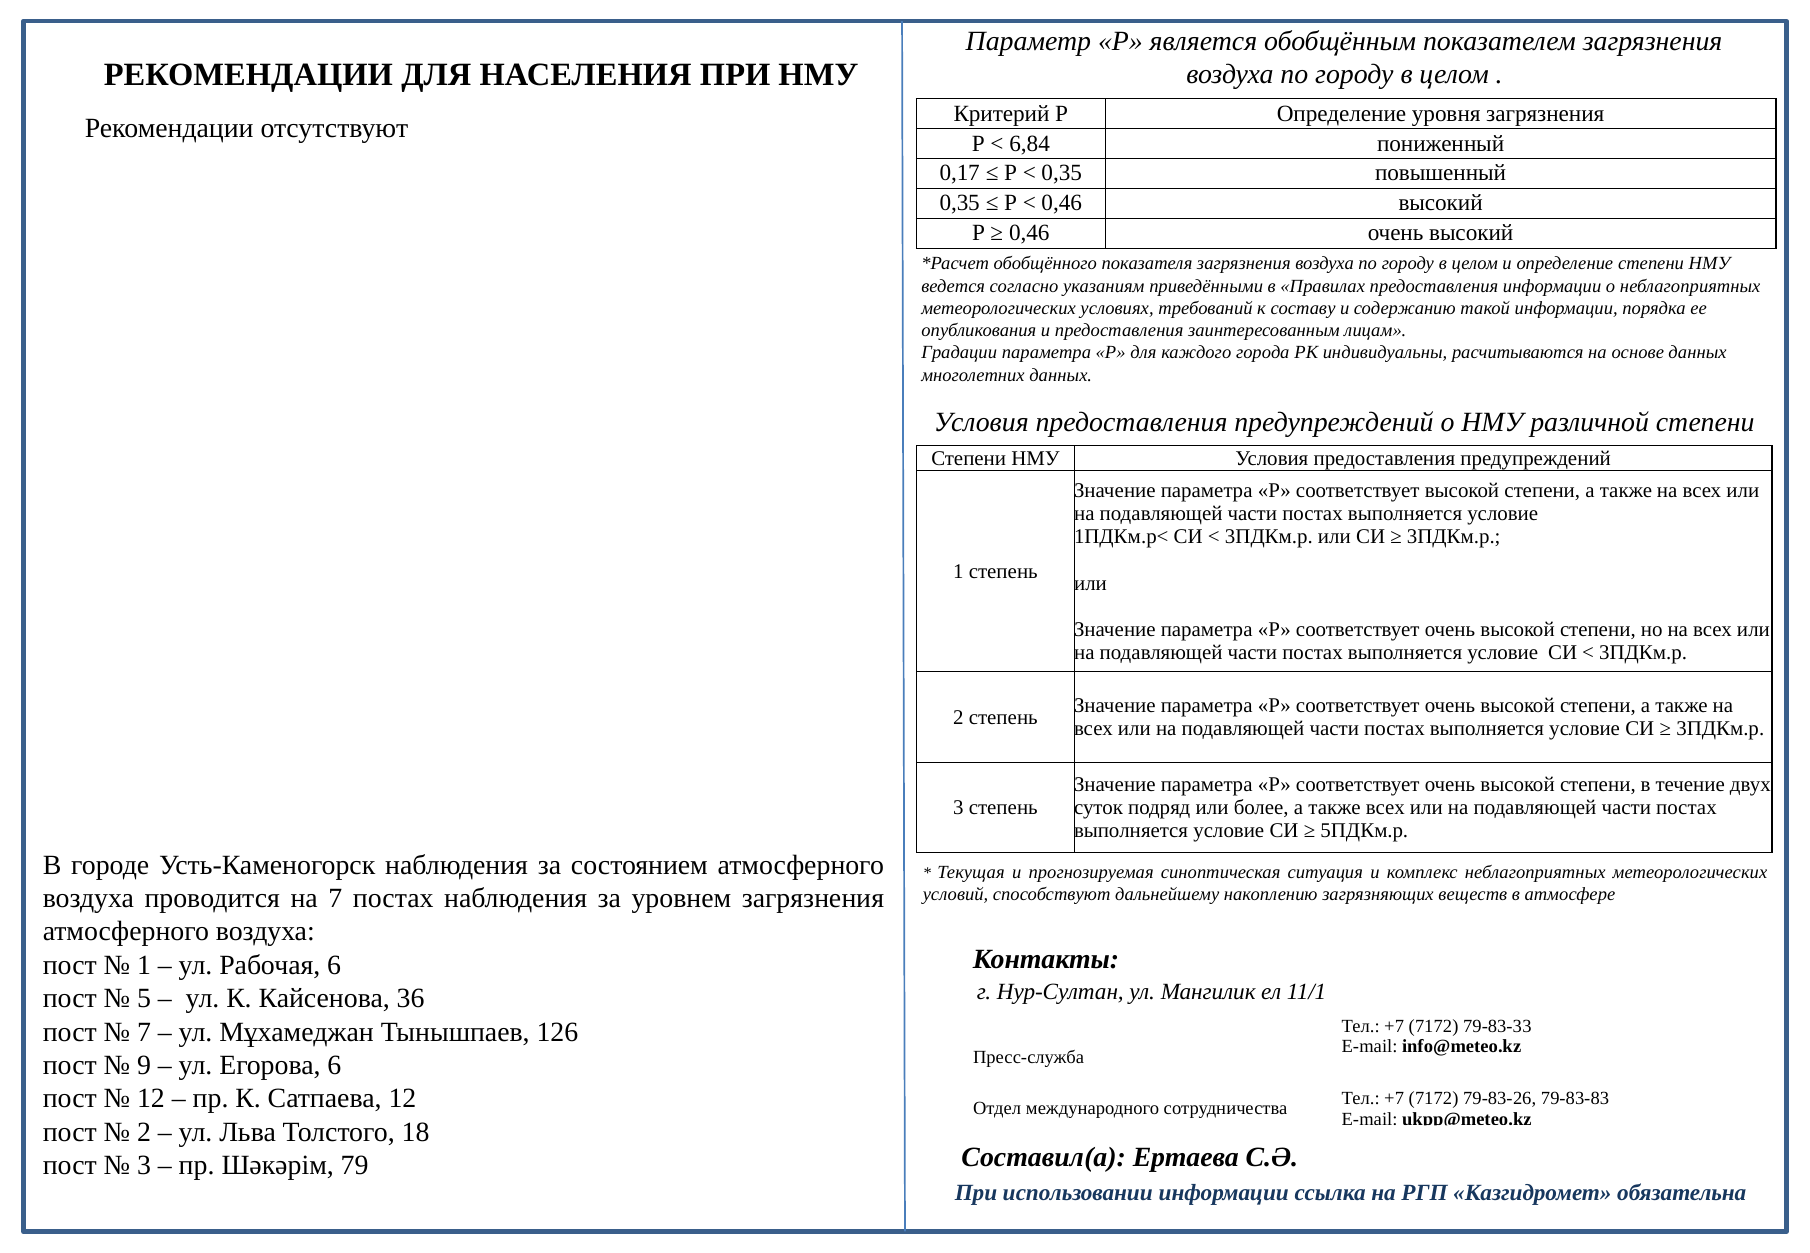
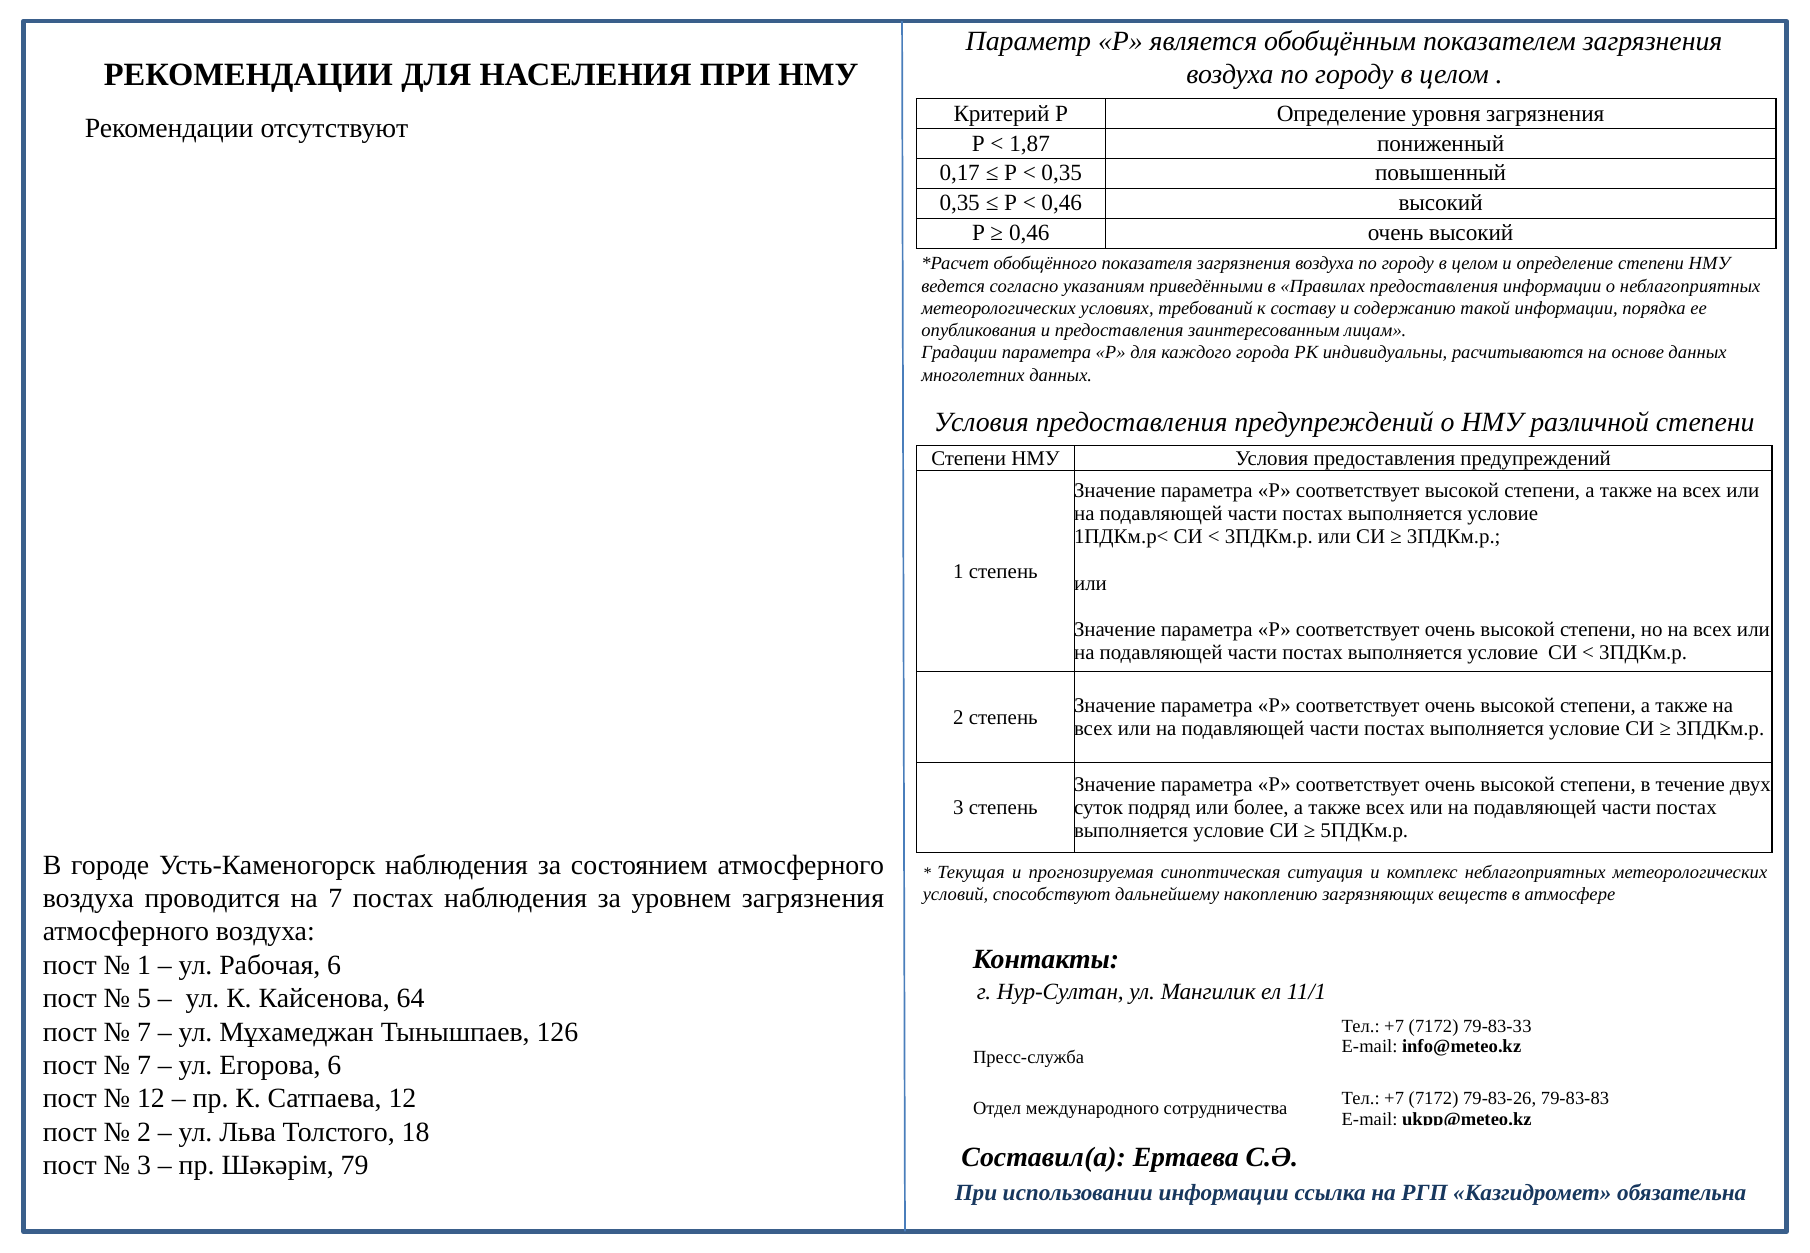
6,84: 6,84 -> 1,87 (1030, 143)
36: 36 -> 64 (411, 999)
9: 9 -> 7 (144, 1065)
